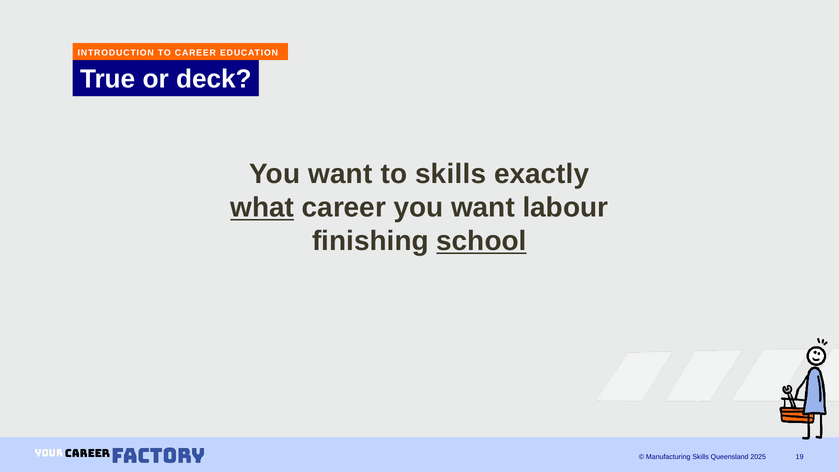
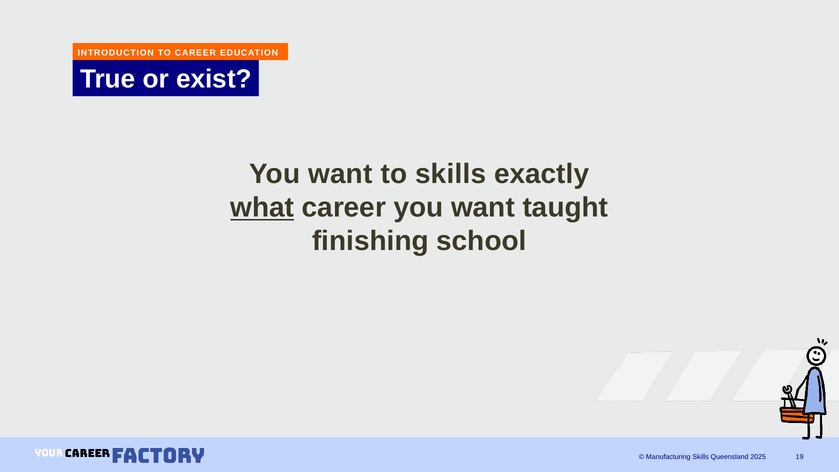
deck: deck -> exist (214, 79)
labour: labour -> taught (565, 208)
school underline: present -> none (481, 241)
